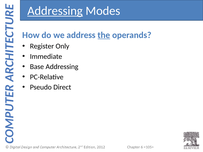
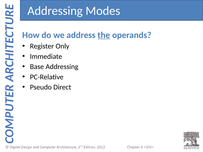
Addressing underline: present -> none (55, 11)
